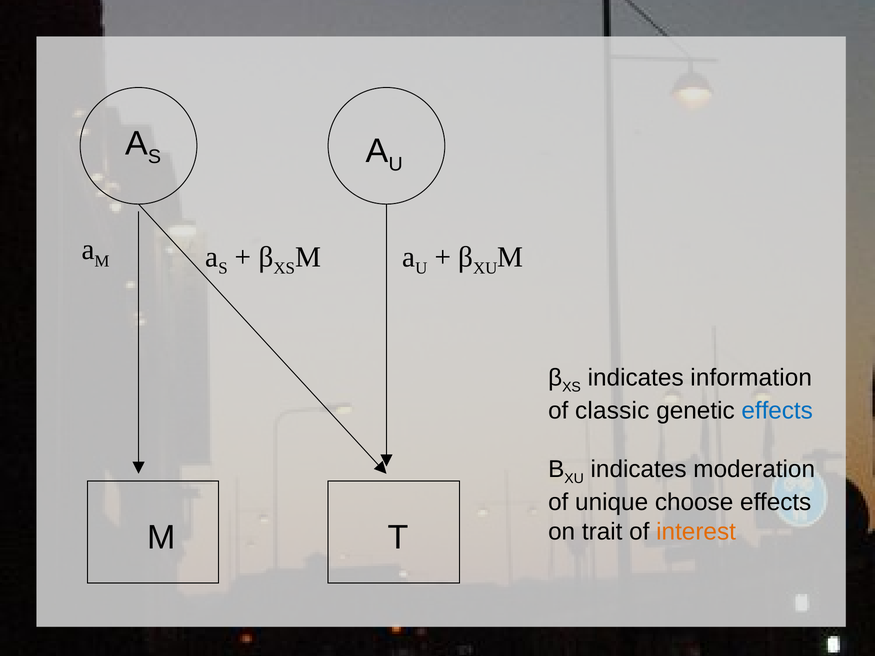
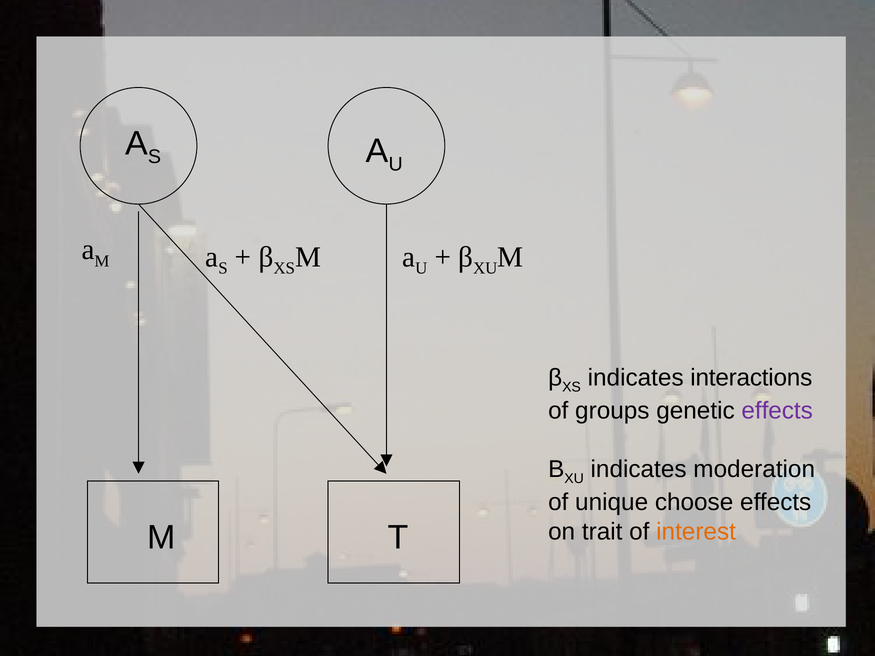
information: information -> interactions (751, 378)
classic: classic -> groups (612, 411)
effects colour: blue -> purple (777, 411)
